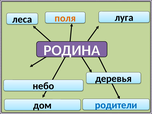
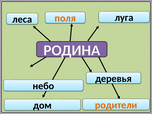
родители colour: blue -> orange (116, 105)
